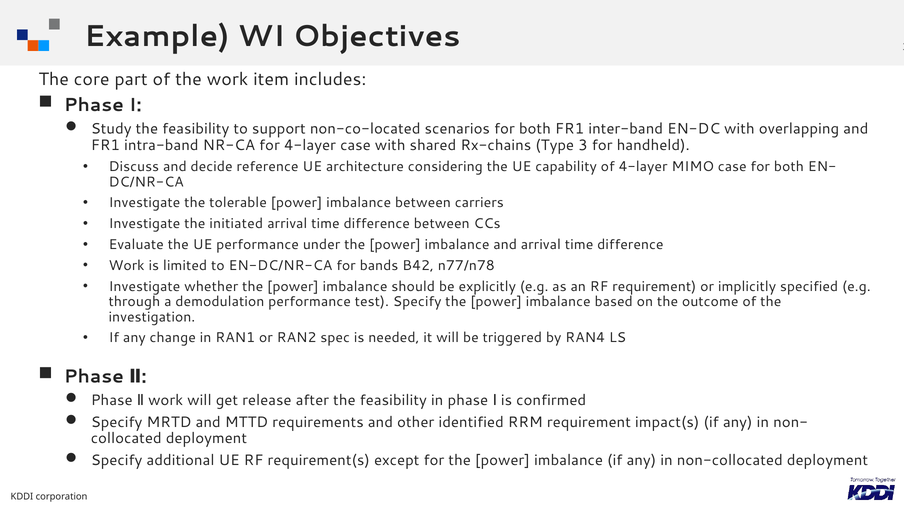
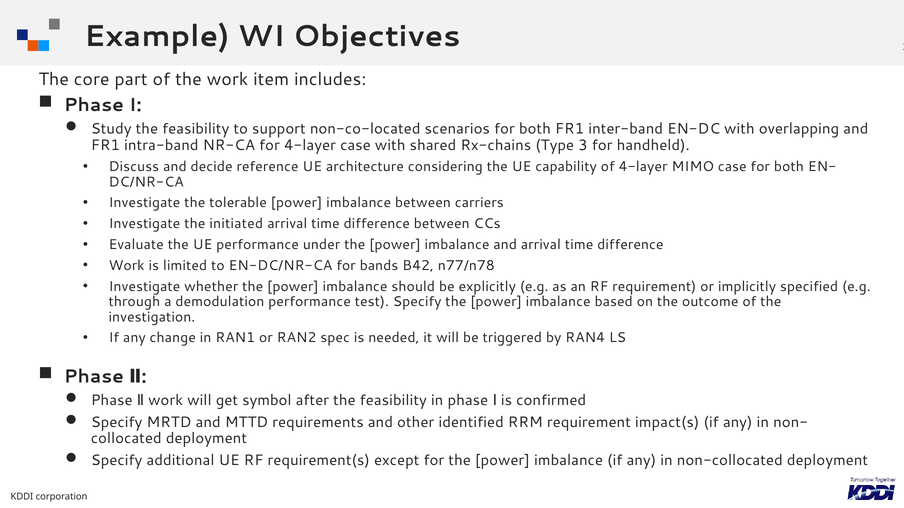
release: release -> symbol (267, 401)
